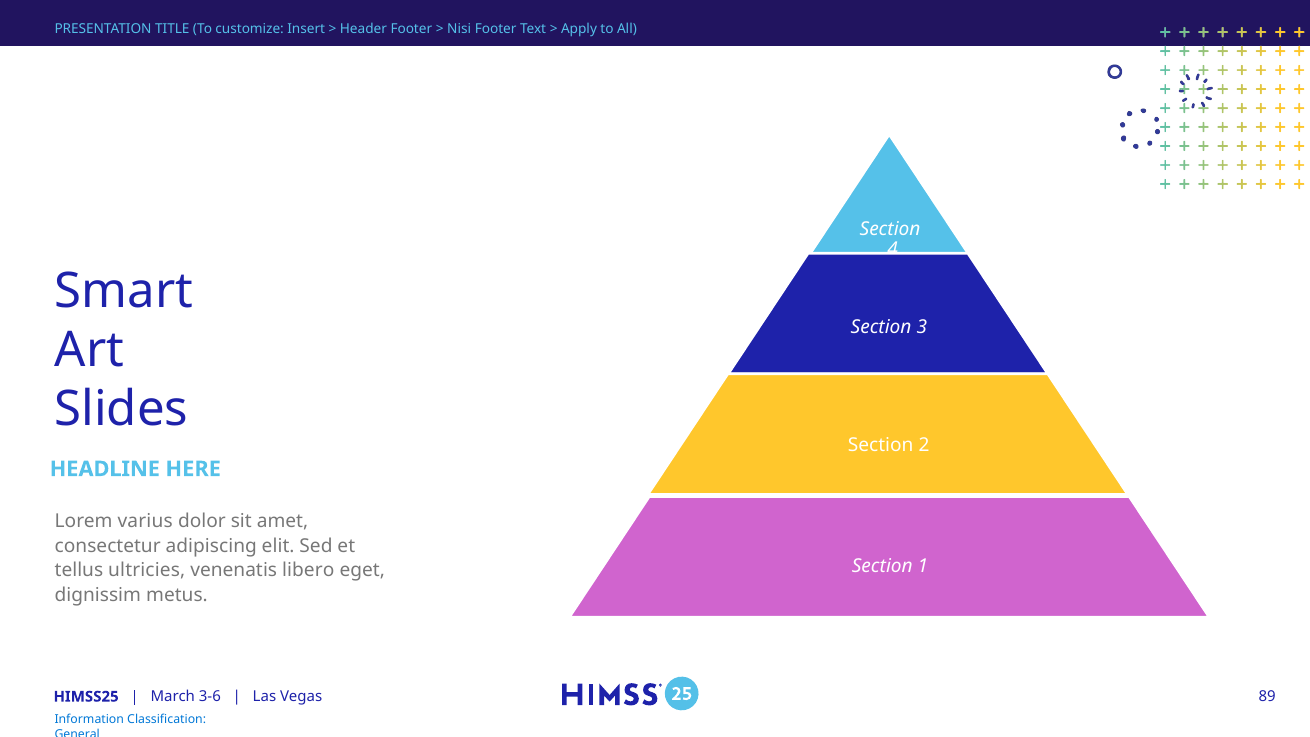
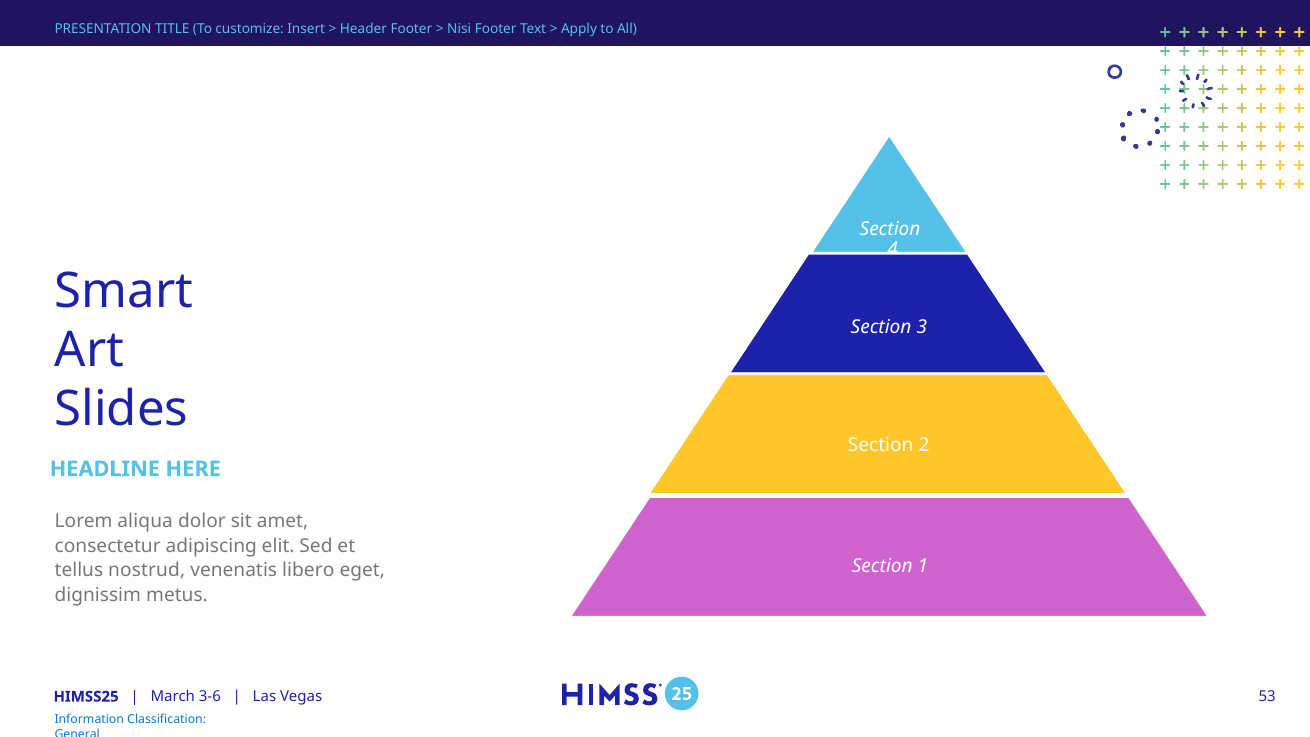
varius: varius -> aliqua (145, 521)
ultricies: ultricies -> nostrud (147, 570)
89: 89 -> 53 (1267, 697)
